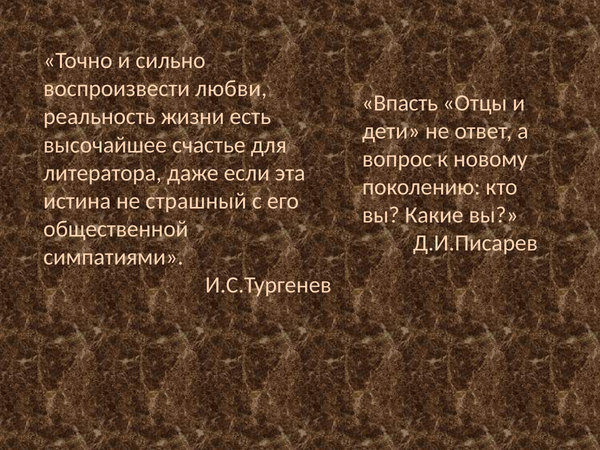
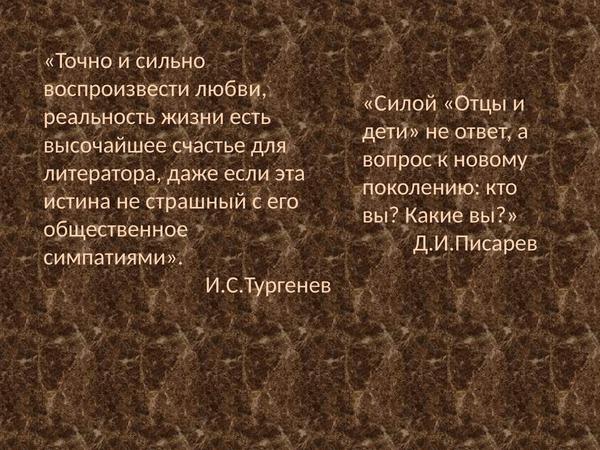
Впасть: Впасть -> Силой (400, 103)
общественной: общественной -> общественное (116, 229)
